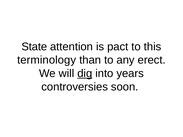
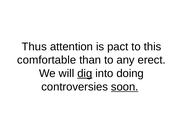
State: State -> Thus (34, 47)
terminology: terminology -> comfortable (47, 60)
years: years -> doing (130, 74)
soon underline: none -> present (125, 87)
